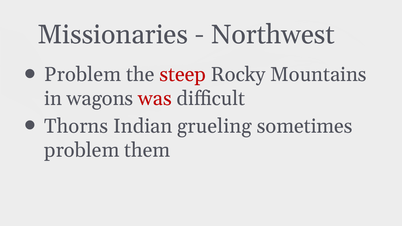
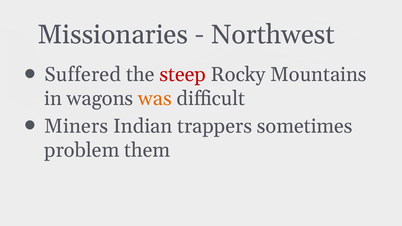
Problem: Problem -> Suffered (83, 75)
was colour: red -> orange (155, 99)
Thorns: Thorns -> Miners (76, 126)
grueling: grueling -> trappers (215, 126)
